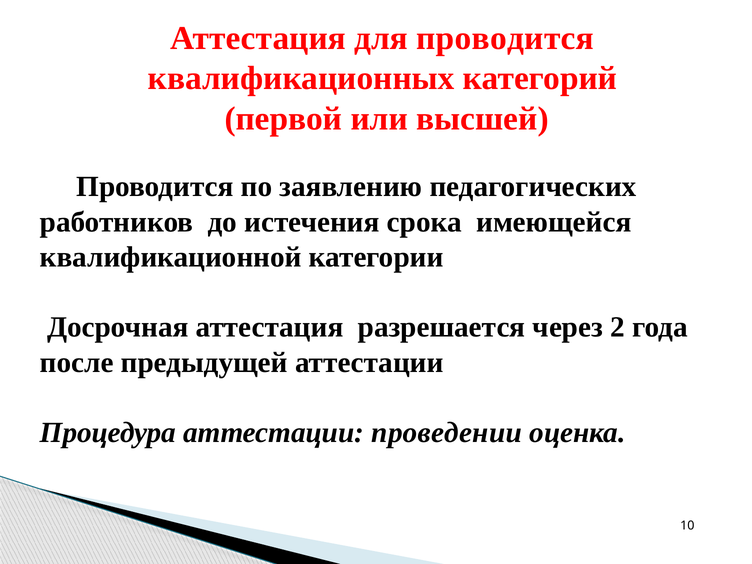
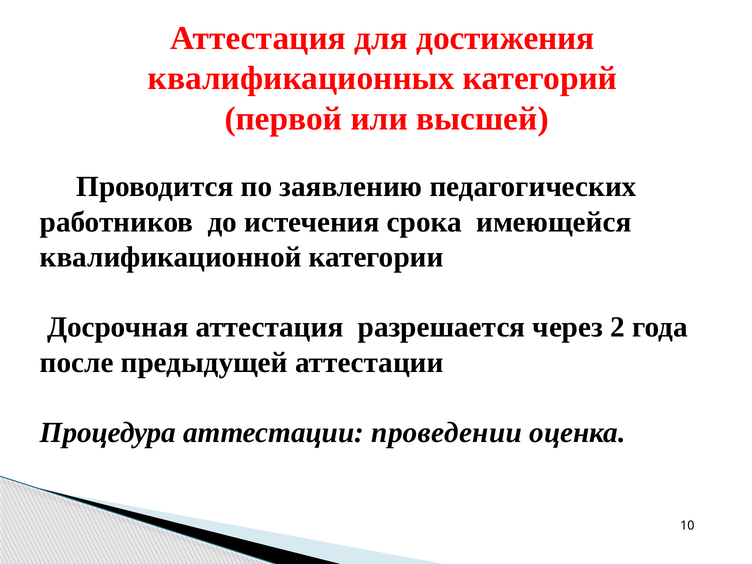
для проводится: проводится -> достижения (505, 38)
